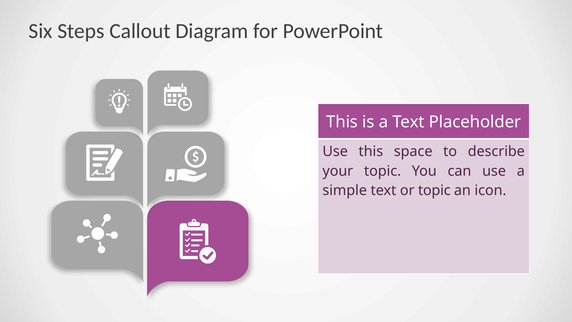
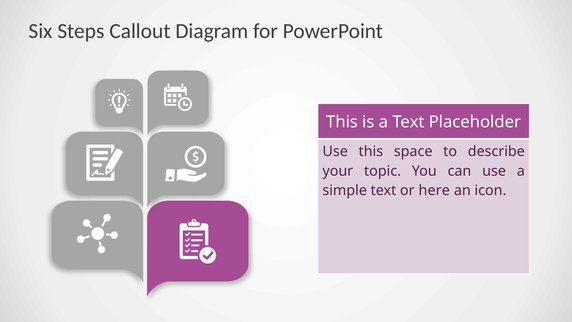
or topic: topic -> here (434, 190)
